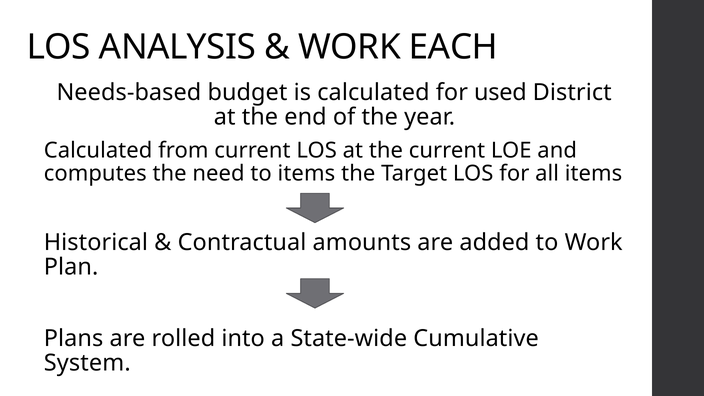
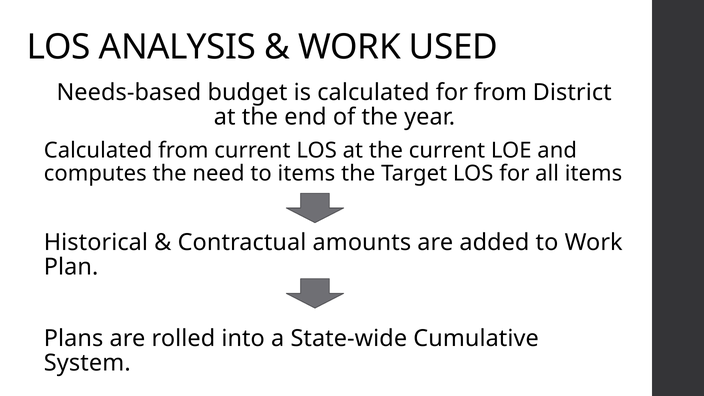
EACH: EACH -> USED (453, 47)
for used: used -> from (500, 93)
